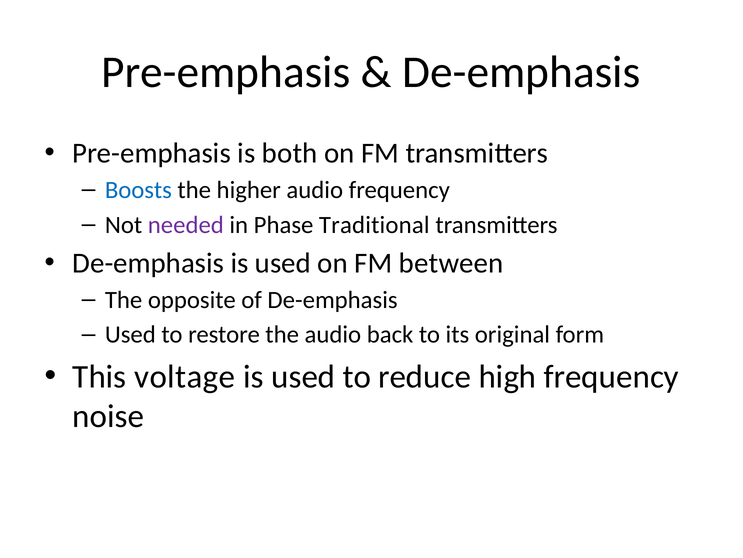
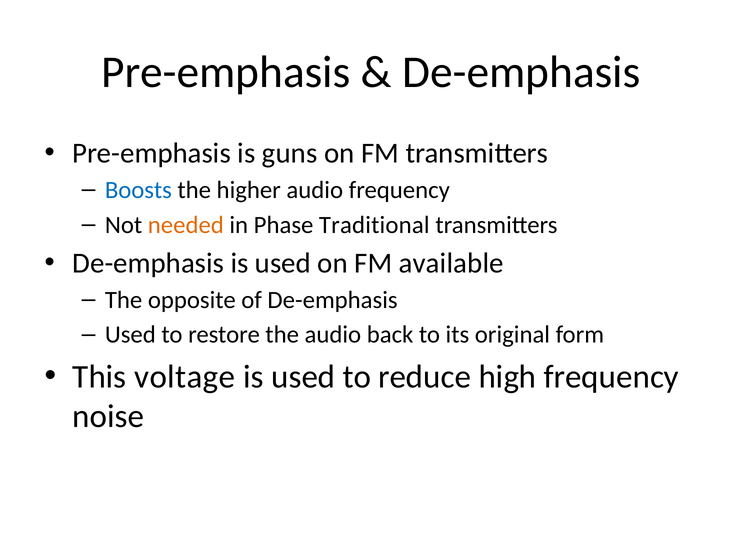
both: both -> guns (290, 153)
needed colour: purple -> orange (186, 225)
between: between -> available (451, 263)
